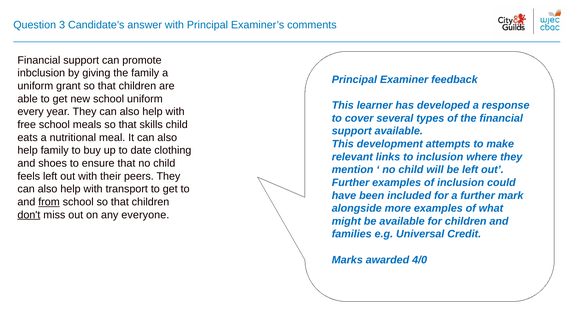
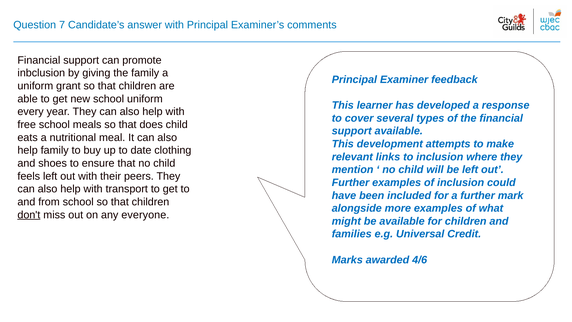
3: 3 -> 7 (62, 25)
skills: skills -> does (151, 125)
from underline: present -> none (49, 202)
4/0: 4/0 -> 4/6 (420, 260)
